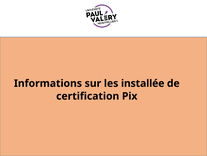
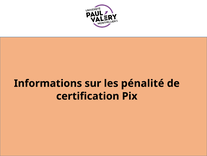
installée: installée -> pénalité (143, 83)
